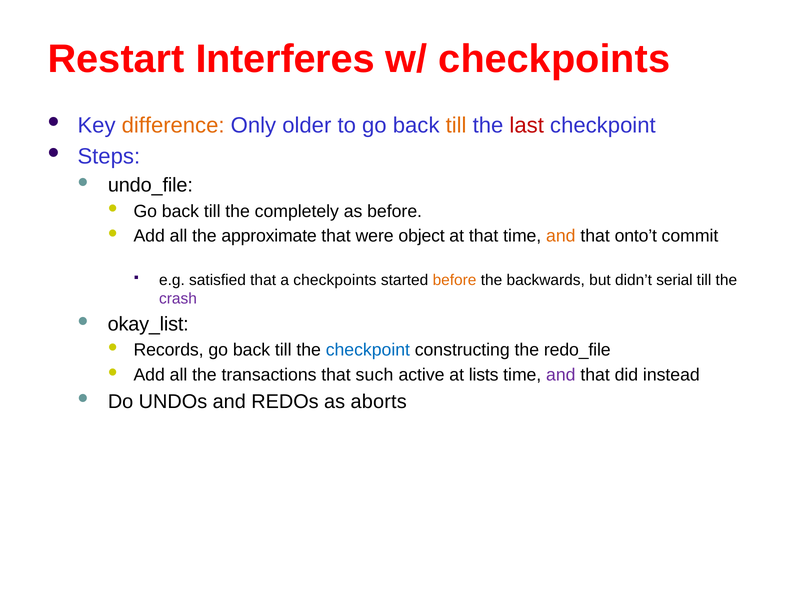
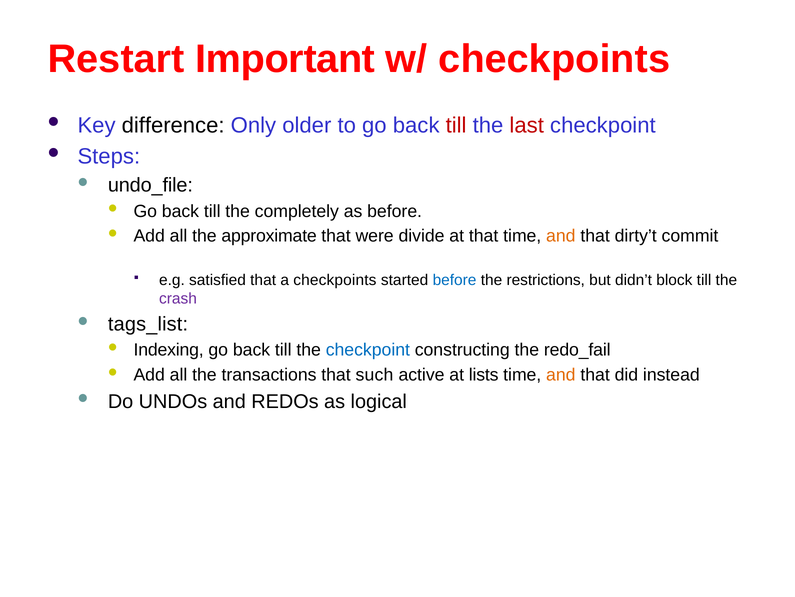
Interferes: Interferes -> Important (285, 59)
difference colour: orange -> black (173, 125)
till colour: orange -> red (456, 125)
object: object -> divide (422, 236)
onto’t: onto’t -> dirty’t (636, 236)
before colour: orange -> blue (455, 280)
backwards: backwards -> restrictions (546, 280)
serial: serial -> block (674, 280)
okay_list: okay_list -> tags_list (148, 324)
Records: Records -> Indexing (169, 350)
redo_file: redo_file -> redo_fail (577, 350)
and colour: purple -> orange (561, 374)
aborts: aborts -> logical (379, 401)
